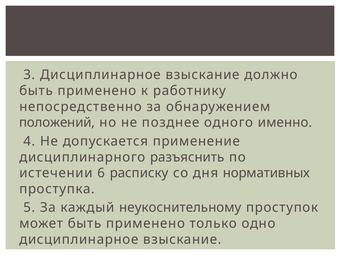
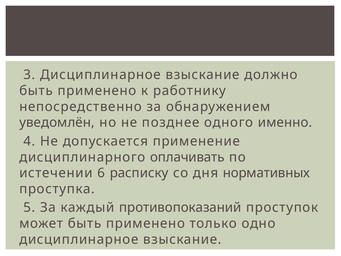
положений: положений -> уведомлён (57, 122)
разъяснить: разъяснить -> оплачивать (187, 157)
неукоснительному: неукоснительному -> противопоказаний (180, 207)
